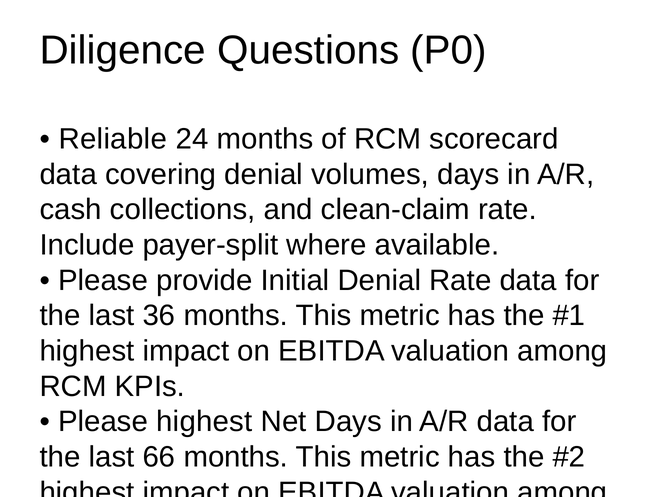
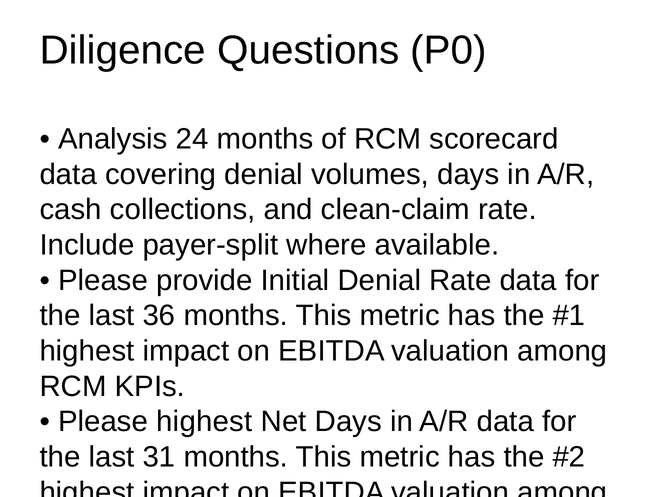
Reliable: Reliable -> Analysis (113, 139)
66: 66 -> 31 (159, 457)
